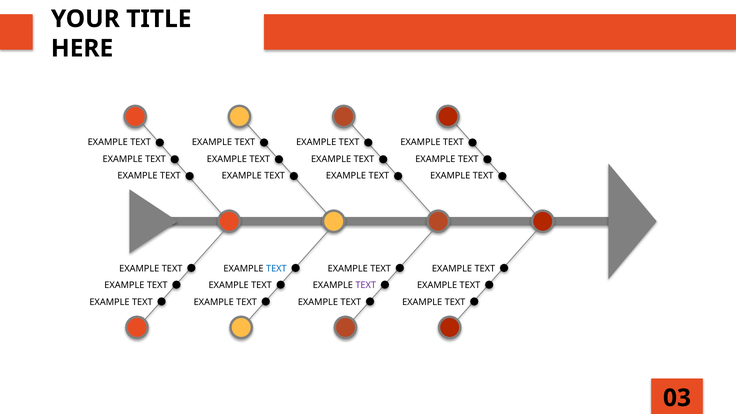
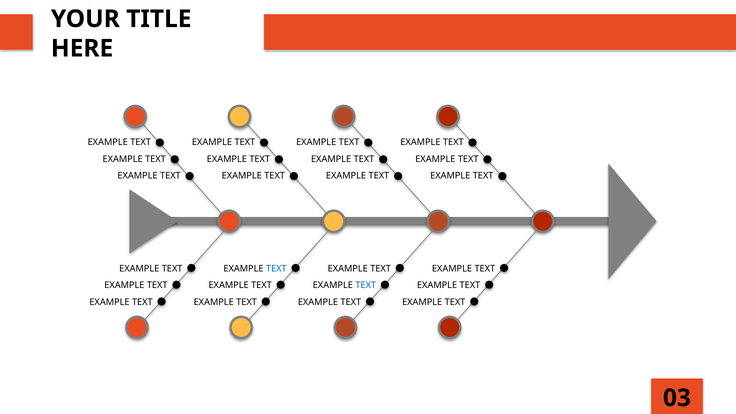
TEXT colour: purple -> blue (366, 285)
